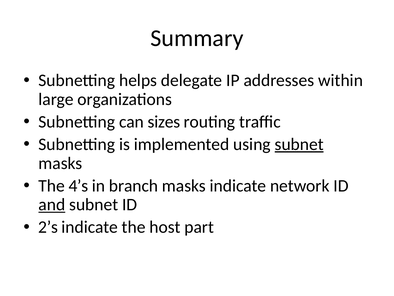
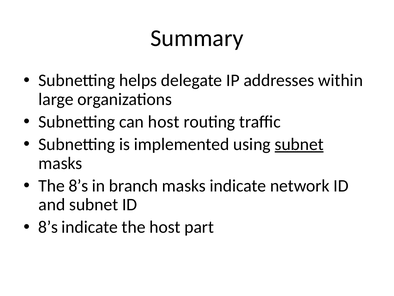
can sizes: sizes -> host (164, 122)
The 4’s: 4’s -> 8’s (78, 185)
and underline: present -> none (52, 204)
2’s: 2’s -> 8’s (48, 227)
